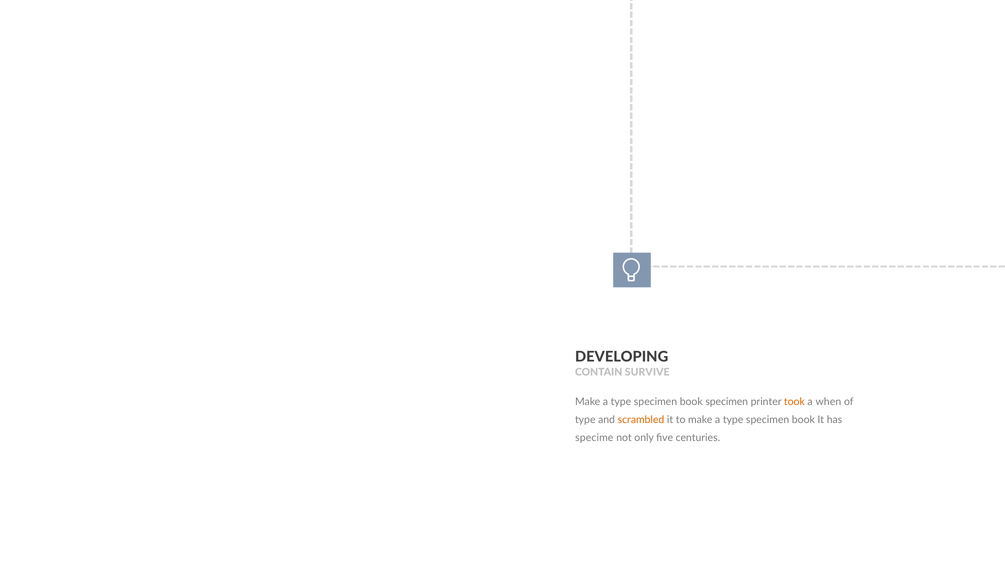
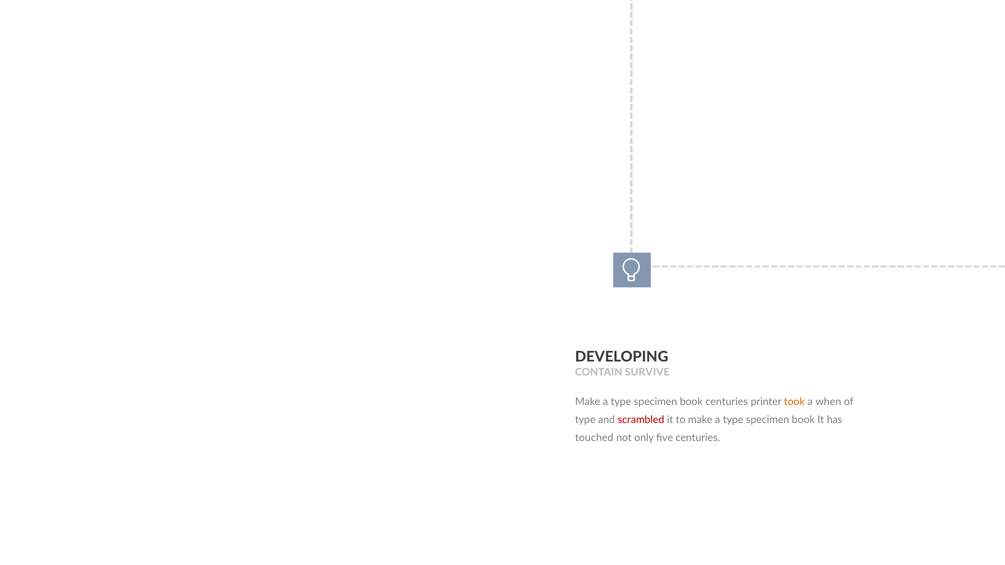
book specimen: specimen -> centuries (727, 402)
scrambled colour: orange -> red (641, 420)
specime: specime -> touched (594, 438)
